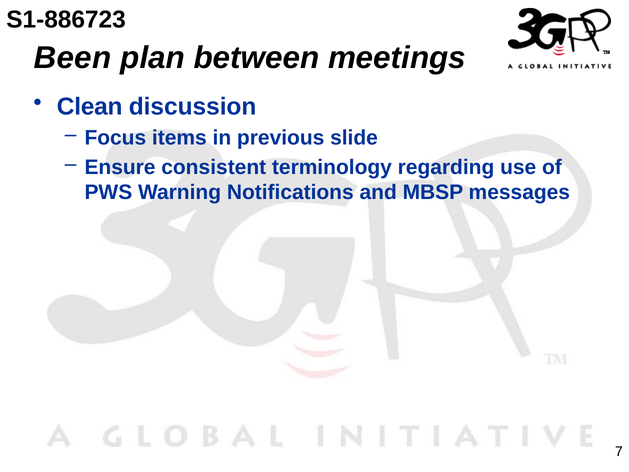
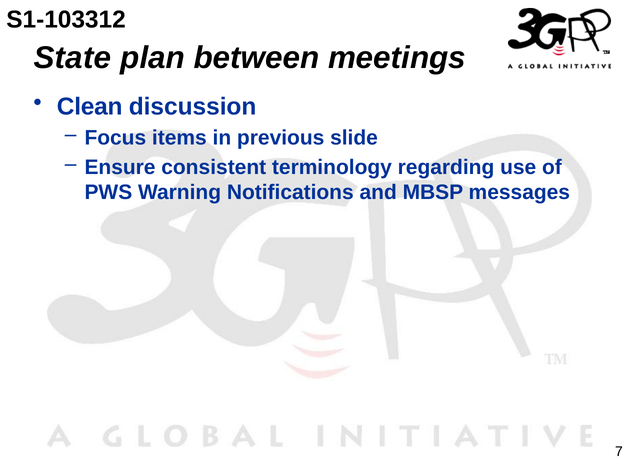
S1-886723: S1-886723 -> S1-103312 (66, 20)
Been: Been -> State (73, 58)
